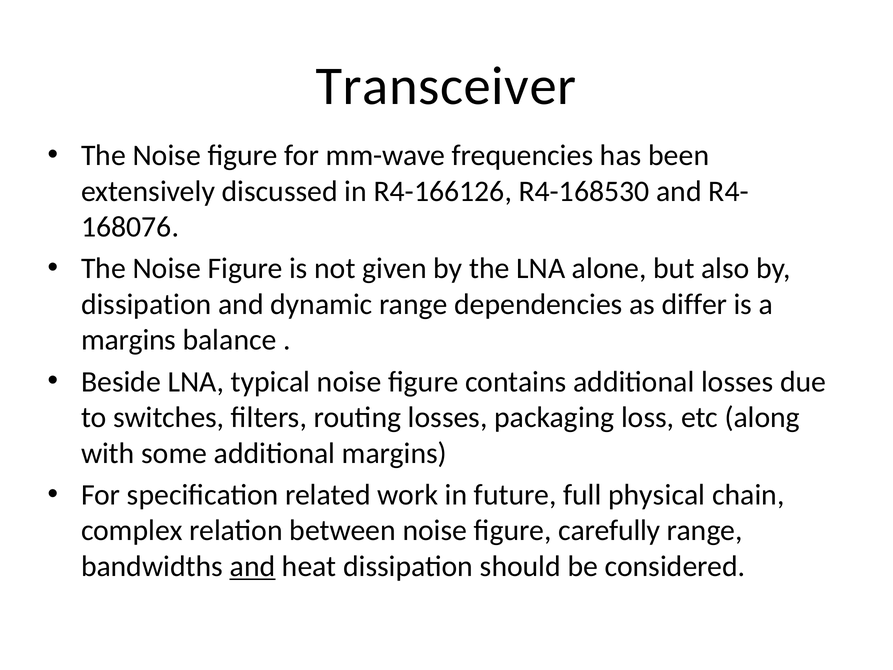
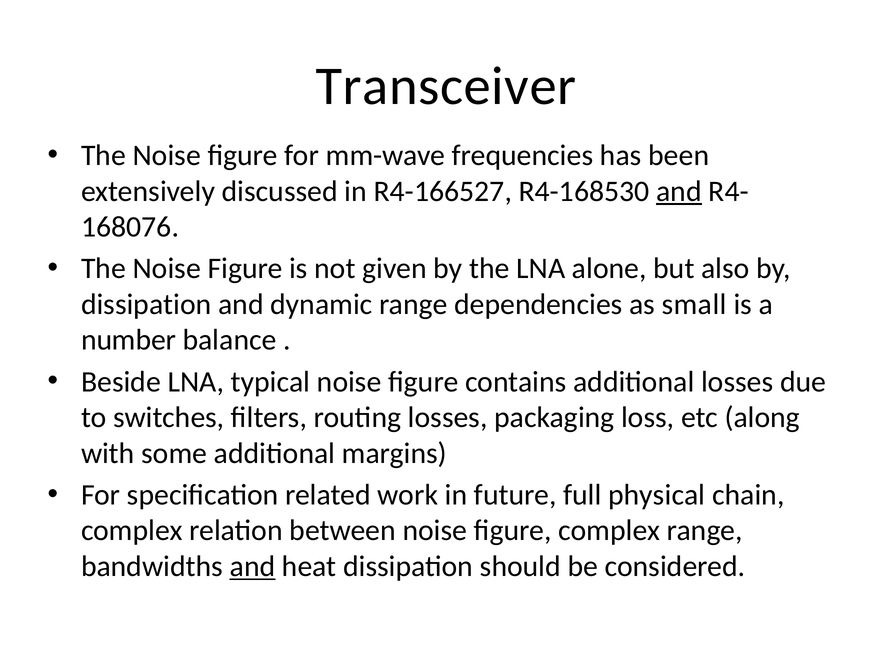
R4-166126: R4-166126 -> R4-166527 (443, 191)
and underline: none -> present (679, 191)
differ: differ -> small (694, 304)
margins: margins -> number (129, 340)
figure carefully: carefully -> complex (609, 530)
